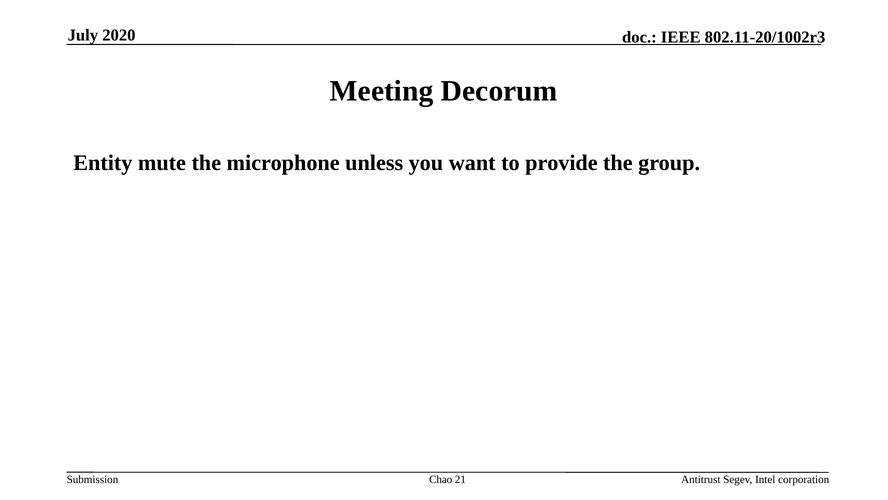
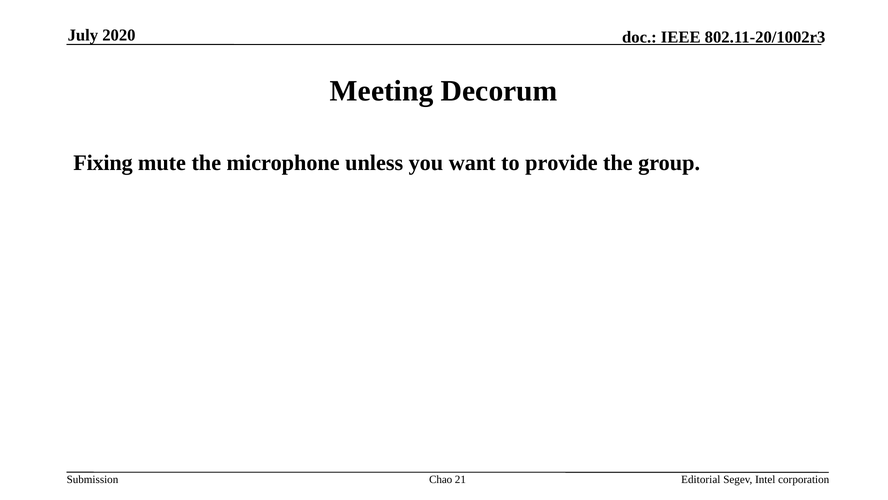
Entity: Entity -> Fixing (103, 163)
Antitrust: Antitrust -> Editorial (701, 479)
